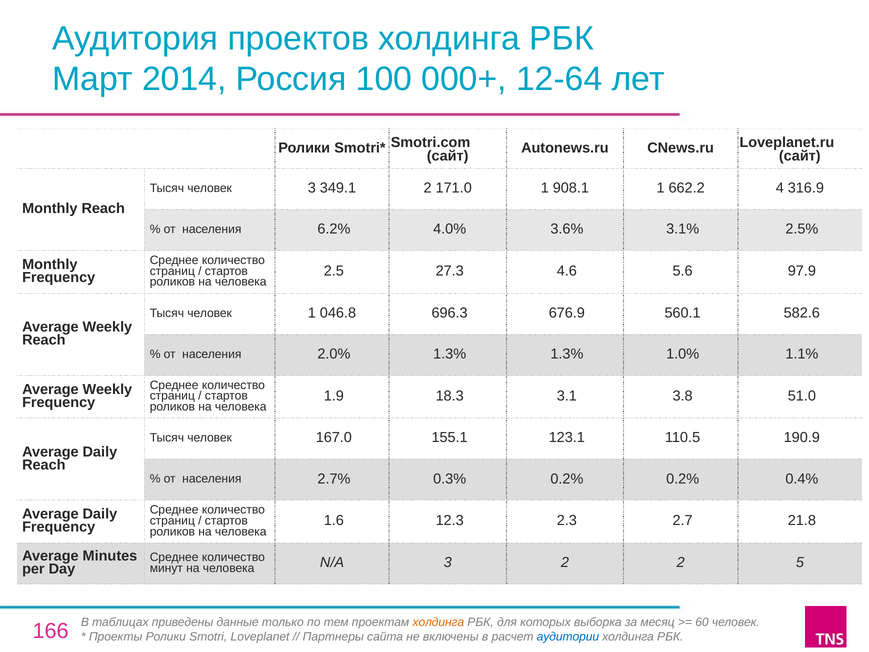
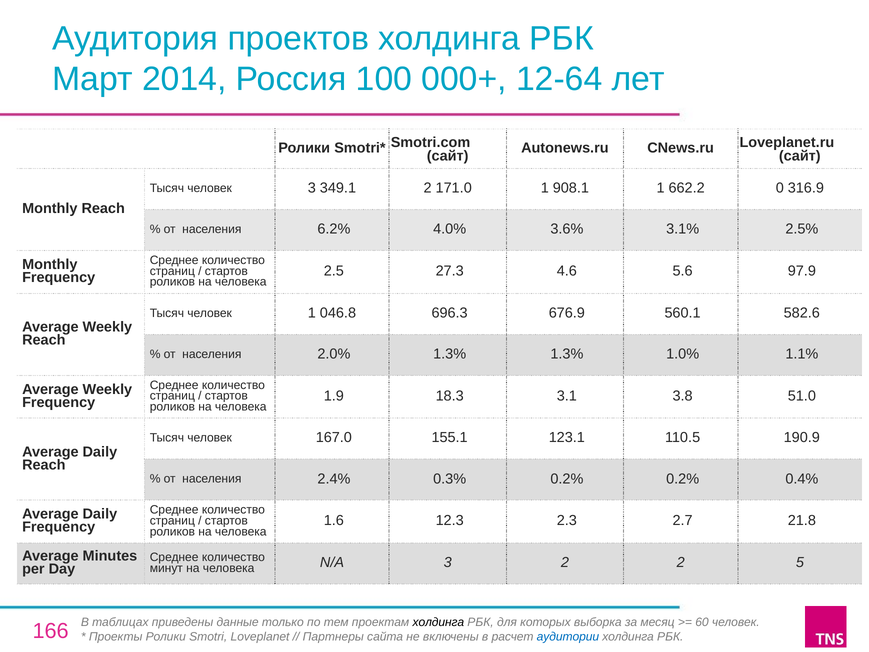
4: 4 -> 0 (780, 188)
2.7%: 2.7% -> 2.4% (334, 479)
холдинга colour: orange -> black (438, 622)
